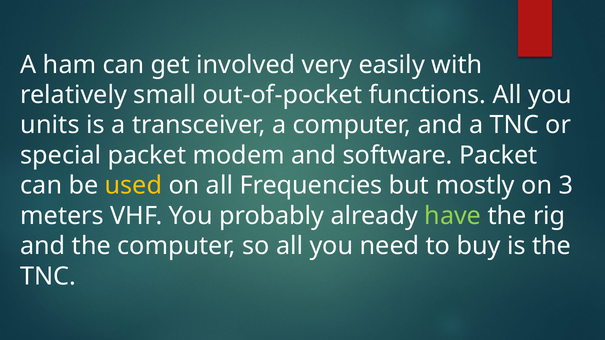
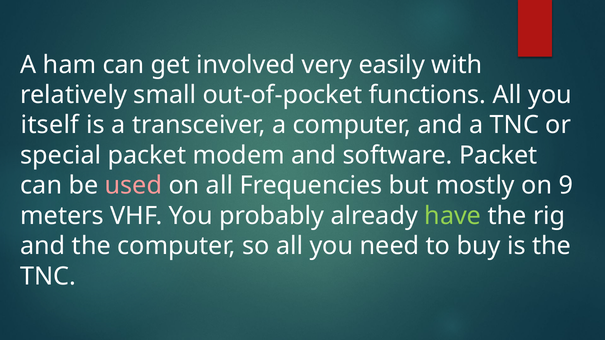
units: units -> itself (50, 125)
used colour: yellow -> pink (134, 186)
3: 3 -> 9 (566, 186)
